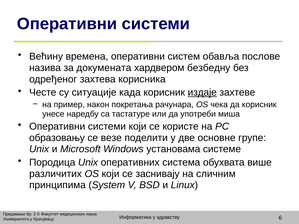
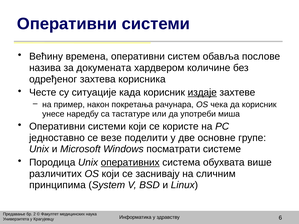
безбедну: безбедну -> количине (209, 68)
образовању: образовању -> једноставно (57, 138)
установама: установама -> посматрати (173, 149)
оперативних underline: none -> present (130, 163)
